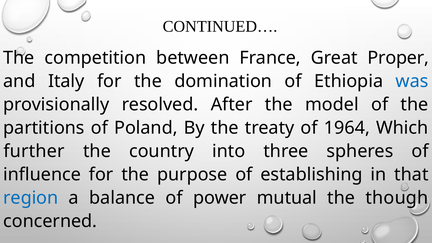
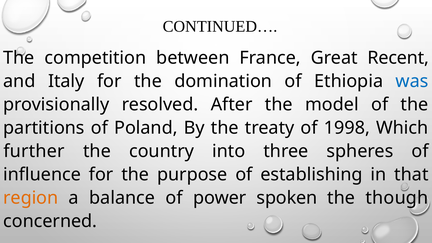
Proper: Proper -> Recent (398, 58)
1964: 1964 -> 1998 (347, 128)
region colour: blue -> orange (31, 198)
mutual: mutual -> spoken (287, 198)
